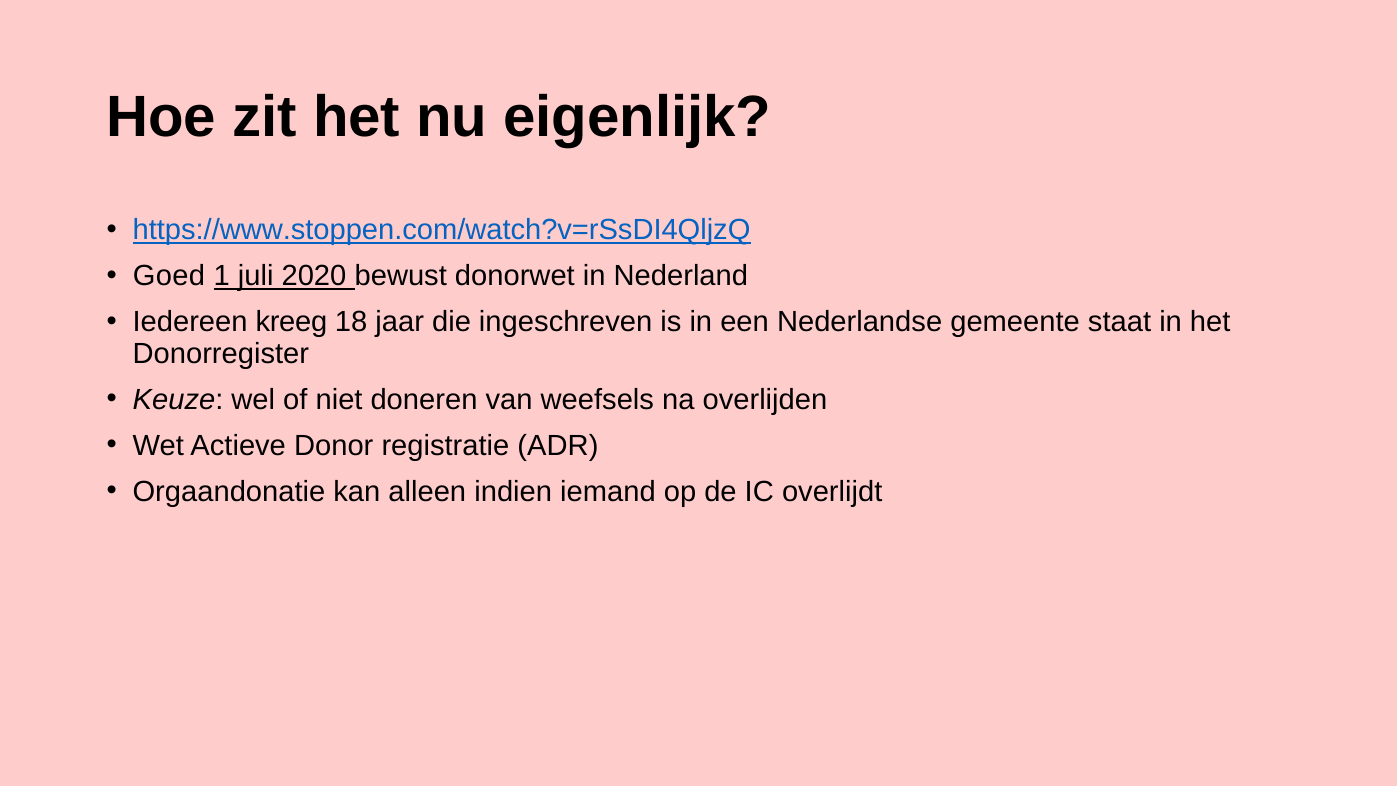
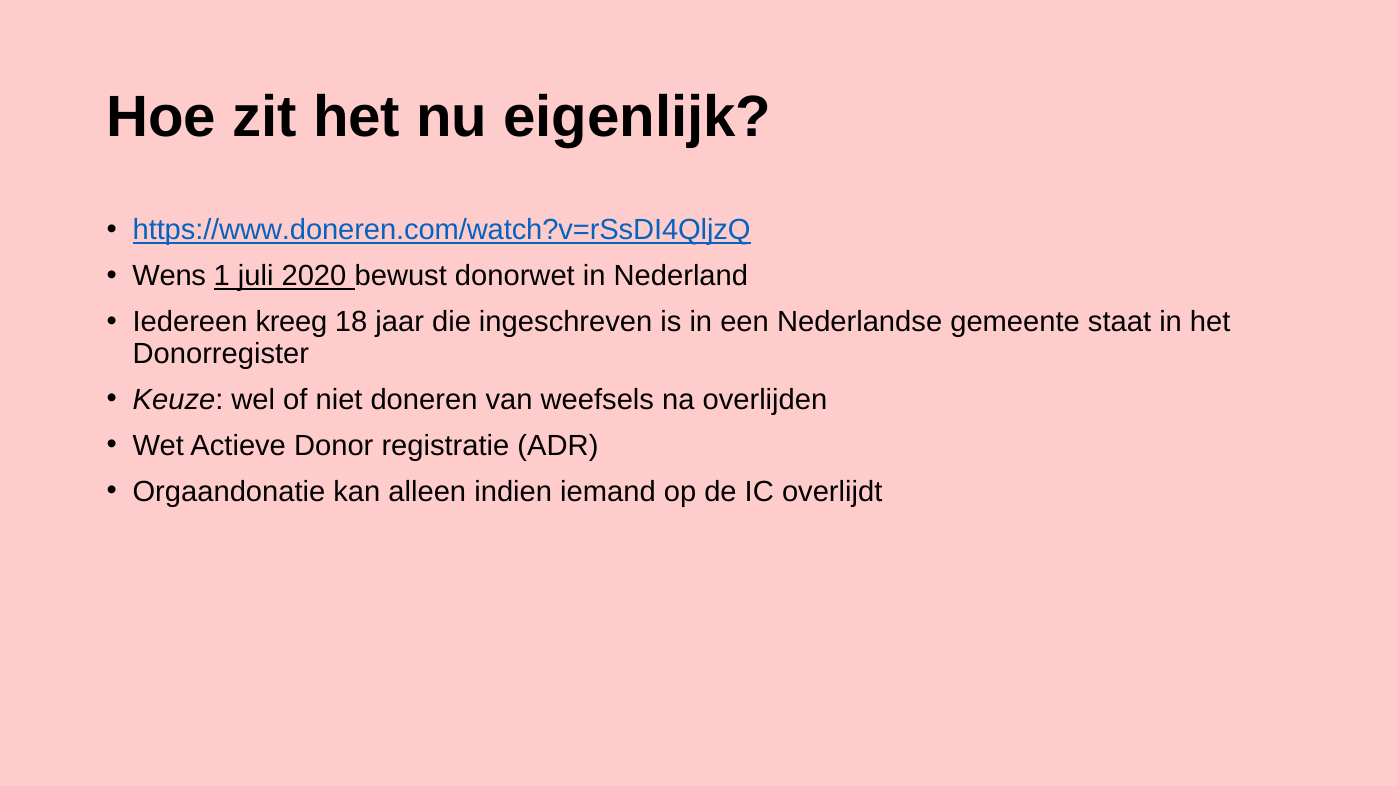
https://www.stoppen.com/watch?v=rSsDI4QljzQ: https://www.stoppen.com/watch?v=rSsDI4QljzQ -> https://www.doneren.com/watch?v=rSsDI4QljzQ (442, 230)
Goed: Goed -> Wens (169, 276)
